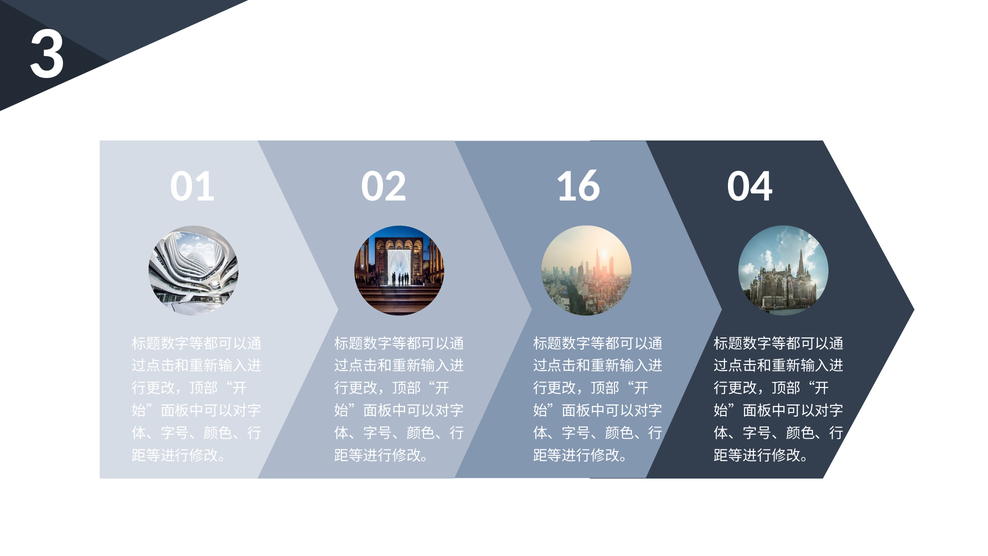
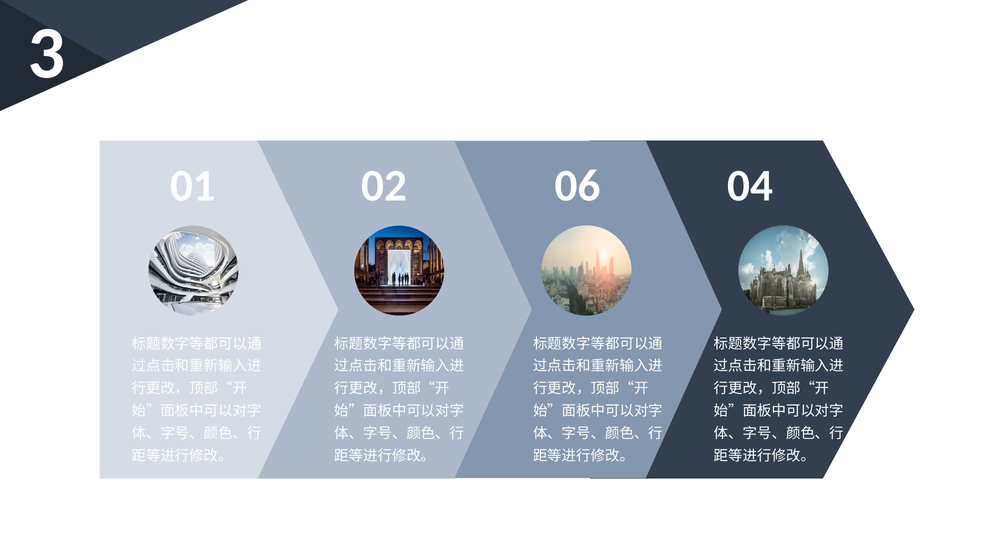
16: 16 -> 06 (578, 186)
